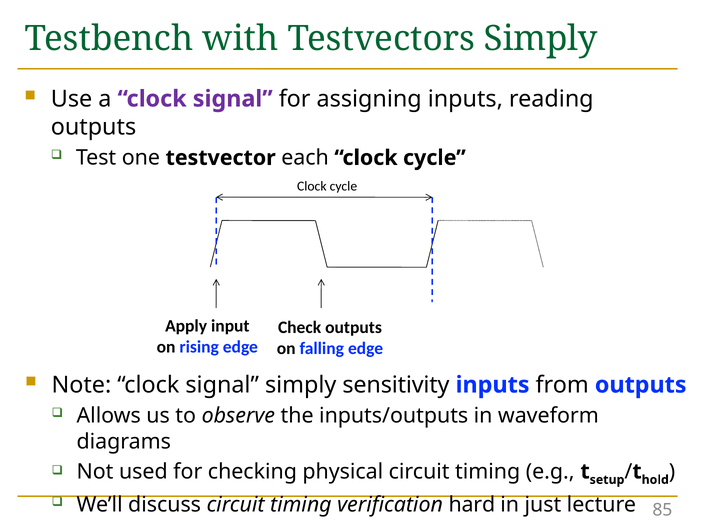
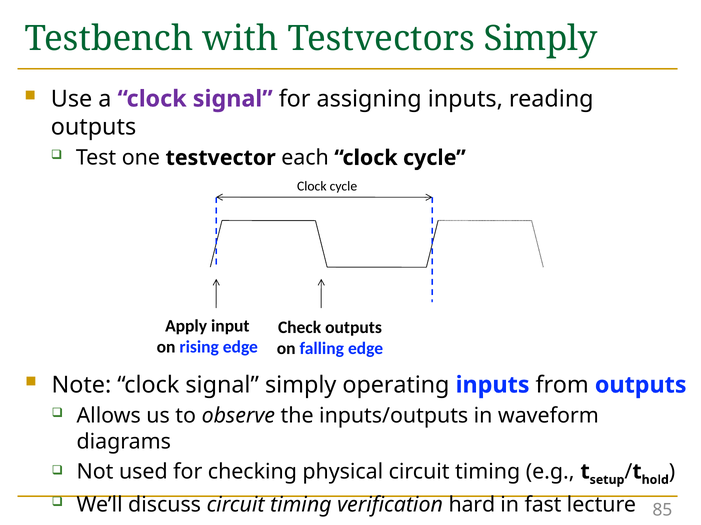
sensitivity: sensitivity -> operating (396, 385)
just: just -> fast (543, 506)
